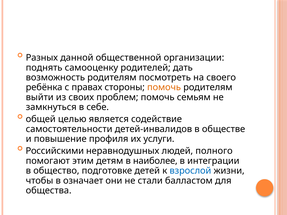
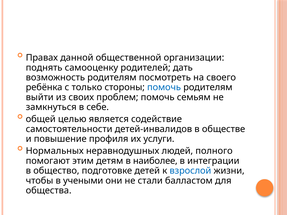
Разных: Разных -> Правах (42, 58)
правах: правах -> только (87, 87)
помочь colour: orange -> blue (164, 87)
Российскими: Российскими -> Нормальных (55, 151)
означает: означает -> учеными (83, 181)
